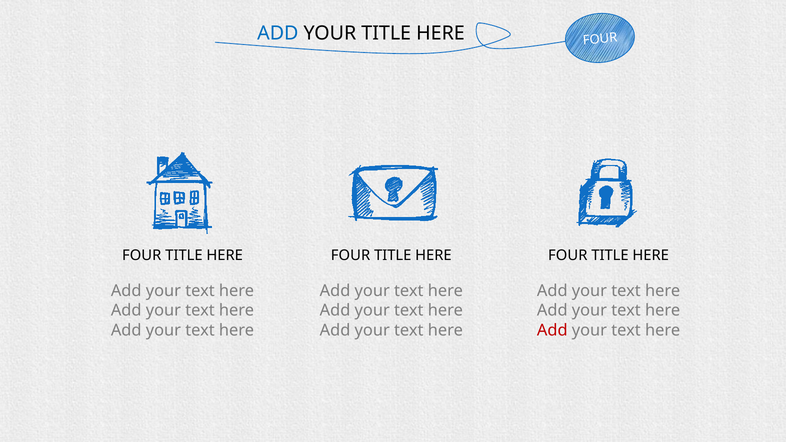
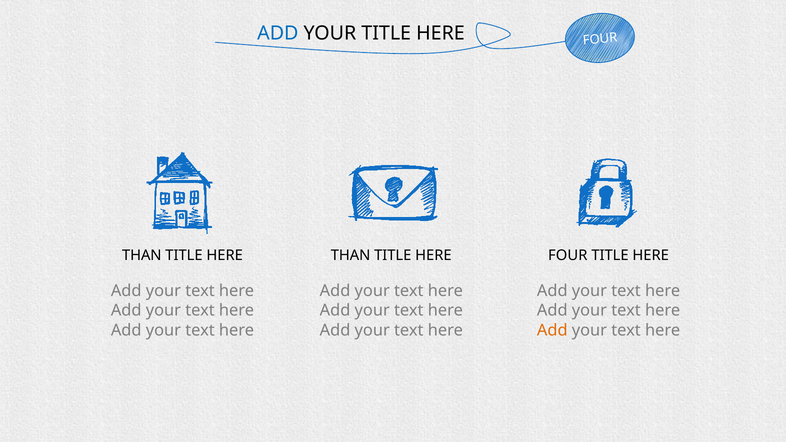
FOUR: FOUR -> THAN (142, 255)
FOUR: FOUR -> THAN (351, 255)
Add colour: red -> orange (552, 330)
